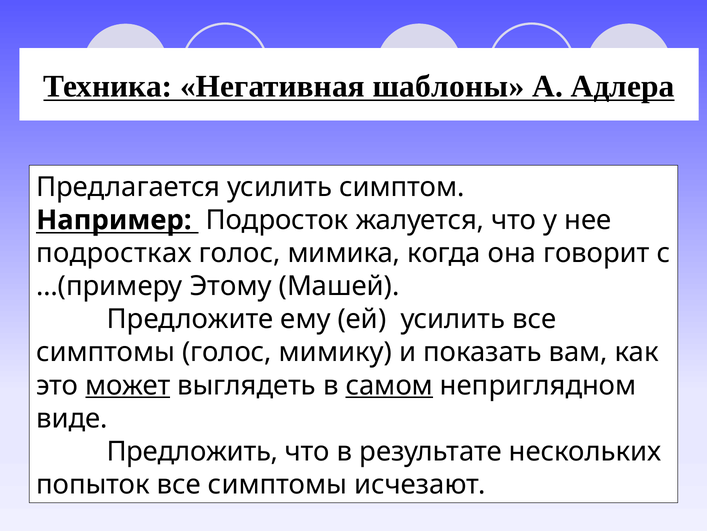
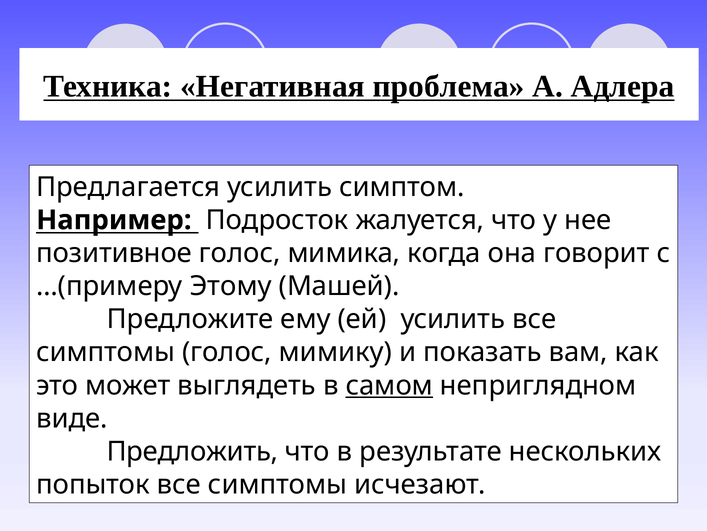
шаблоны: шаблоны -> проблема (449, 86)
подростках: подростках -> позитивное (114, 253)
может underline: present -> none (128, 385)
